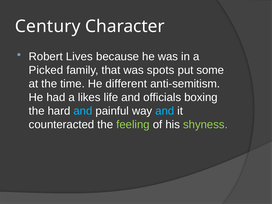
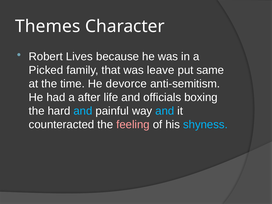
Century: Century -> Themes (48, 26)
spots: spots -> leave (161, 70)
some: some -> same (210, 70)
different: different -> devorce (126, 84)
likes: likes -> after (89, 97)
feeling colour: light green -> pink (133, 125)
shyness colour: light green -> light blue (205, 125)
